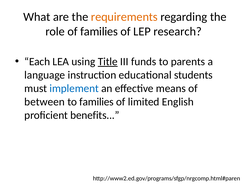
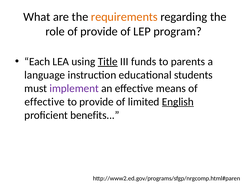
of families: families -> provide (99, 31)
research: research -> program (178, 31)
implement colour: blue -> purple (74, 88)
between: between -> effective (45, 101)
to families: families -> provide (97, 101)
English underline: none -> present (178, 101)
